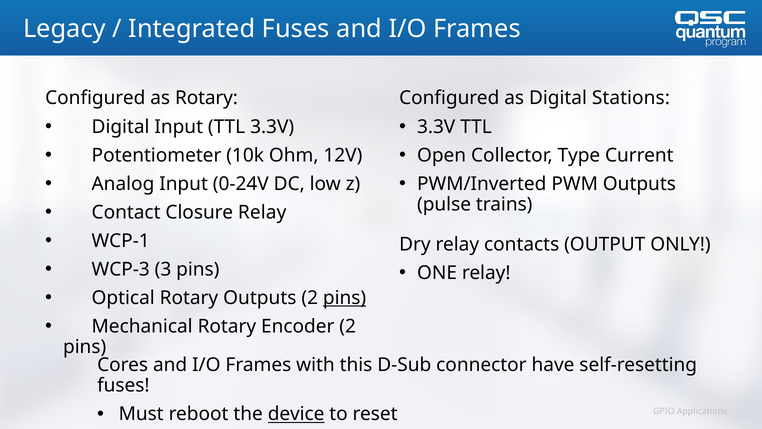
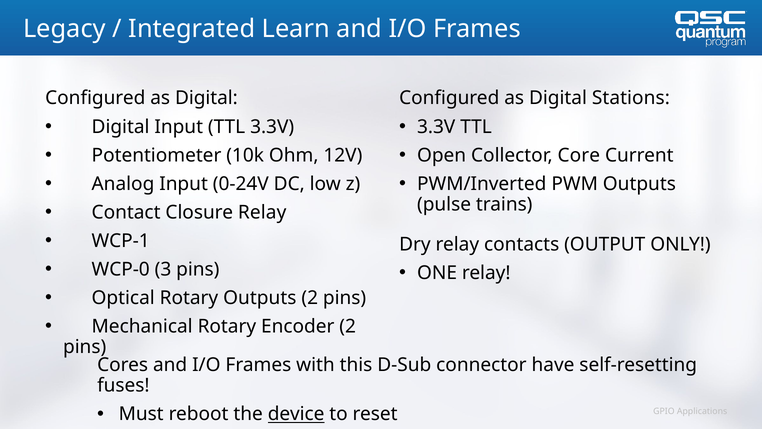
Integrated Fuses: Fuses -> Learn (296, 29)
Rotary: Rotary -> Digital (206, 98)
Type: Type -> Core (579, 155)
WCP-3: WCP-3 -> WCP-0 (121, 269)
pins underline: present -> none (345, 298)
